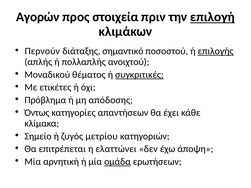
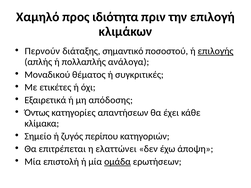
Αγορών: Αγορών -> Χαμηλό (38, 17)
στοιχεία: στοιχεία -> ιδιότητα (115, 17)
επιλογή underline: present -> none (212, 17)
ανοιχτού: ανοιχτού -> ανάλογα (129, 62)
συγκριτικές underline: present -> none (139, 75)
Πρόβλημα: Πρόβλημα -> Εξαιρετικά (45, 100)
μετρίου: μετρίου -> περίπου (102, 136)
αρνητική: αρνητική -> επιστολή (61, 162)
